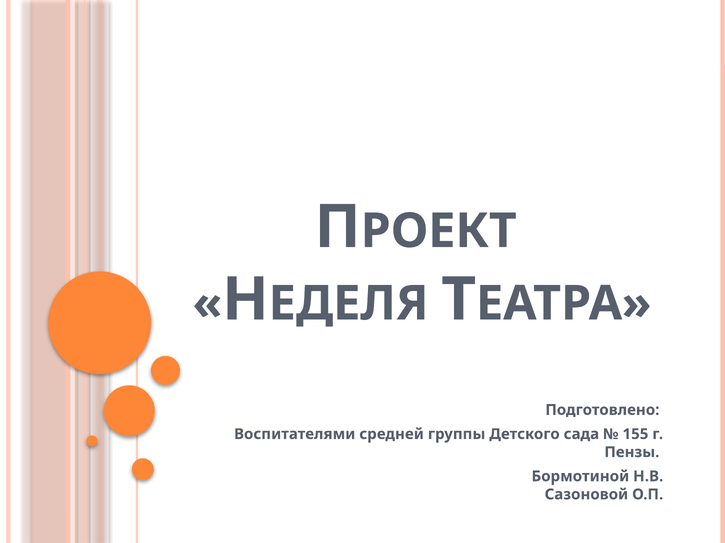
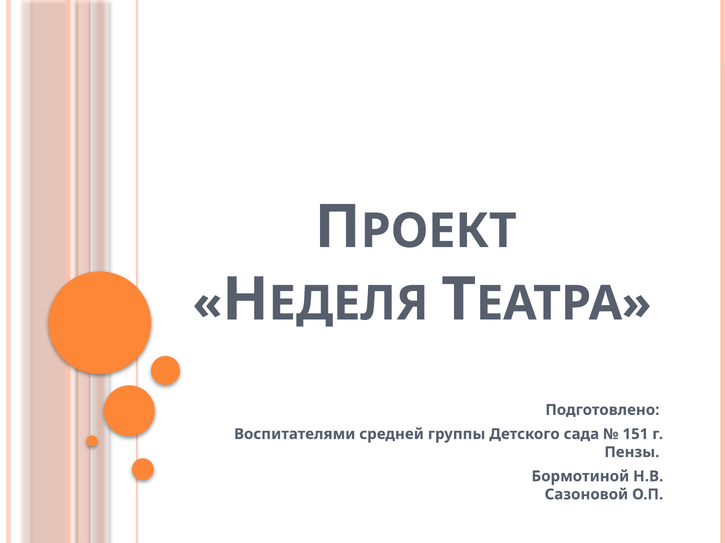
155: 155 -> 151 (635, 435)
